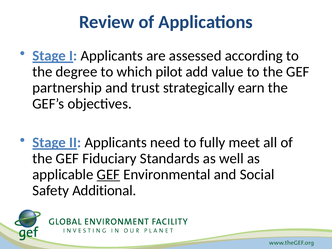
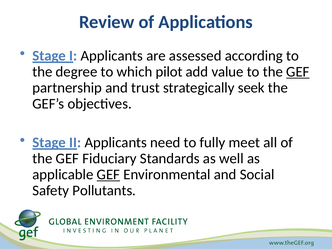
GEF underline: none -> present (298, 72)
earn: earn -> seek (251, 88)
Additional: Additional -> Pollutants (104, 190)
